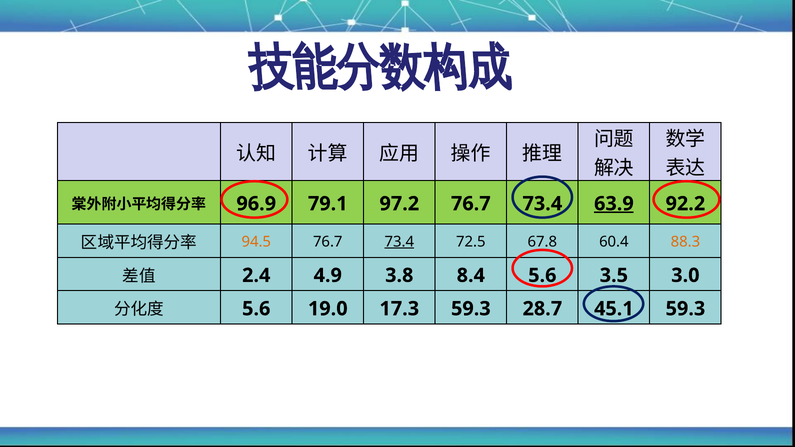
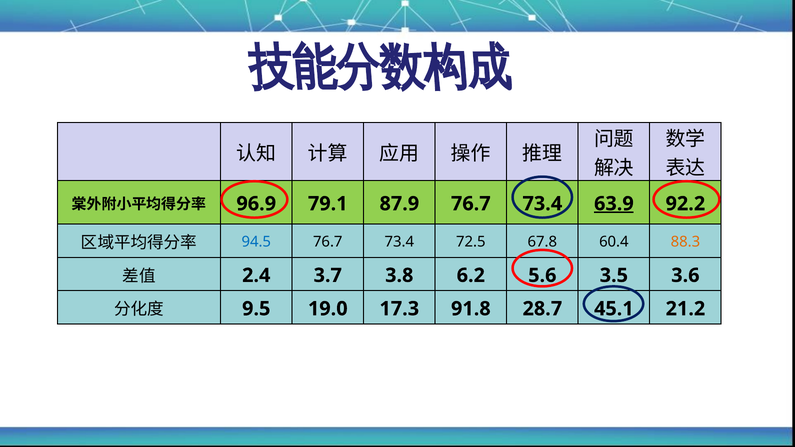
97.2: 97.2 -> 87.9 (399, 204)
94.5 colour: orange -> blue (256, 242)
73.4 underline: present -> none (399, 242)
4.9: 4.9 -> 3.7 (328, 276)
8.4: 8.4 -> 6.2 (471, 276)
3.0: 3.0 -> 3.6 (685, 276)
5.6: 5.6 -> 9.5 (256, 309)
17.3 59.3: 59.3 -> 91.8 (471, 309)
59.3: 59.3 -> 21.2 (685, 309)
